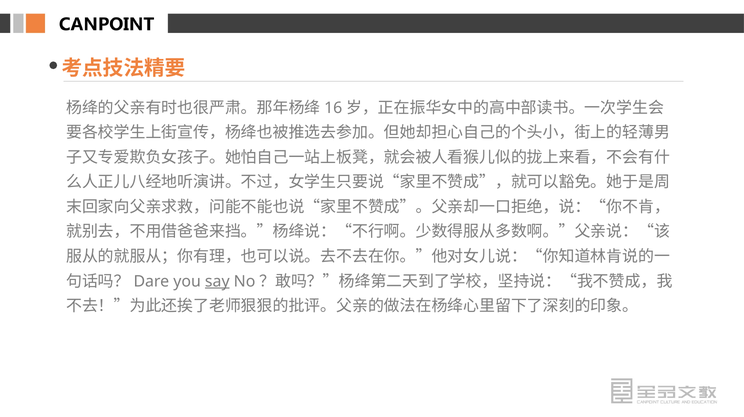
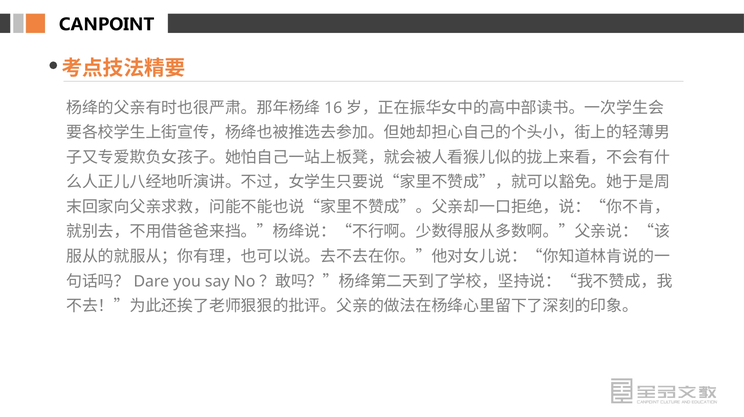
say underline: present -> none (217, 281)
